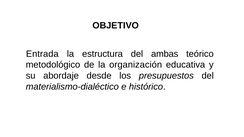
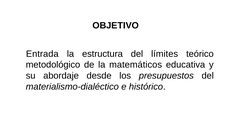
ambas: ambas -> límites (165, 54)
organización: organización -> matemáticos (136, 65)
